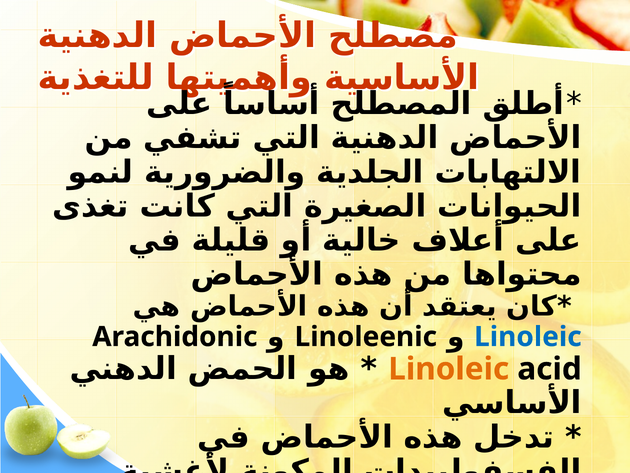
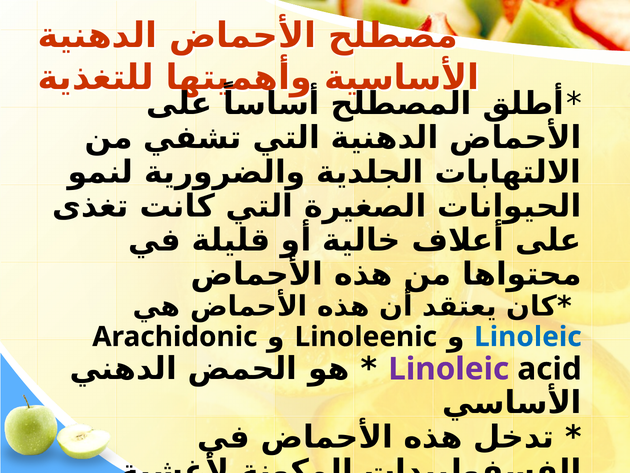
Linoleic colour: orange -> purple (449, 369)
